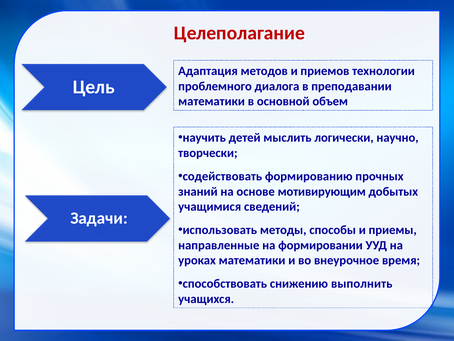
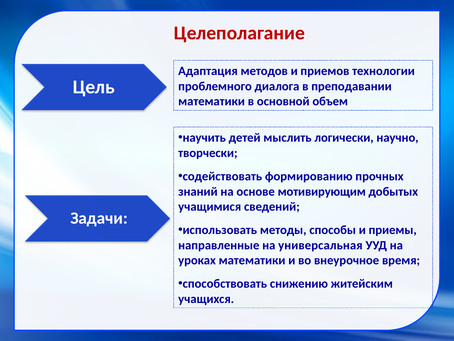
формировании: формировании -> универсальная (320, 245)
выполнить: выполнить -> житейским (362, 283)
